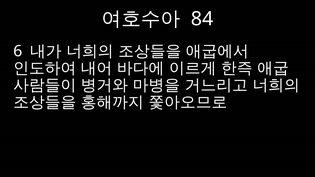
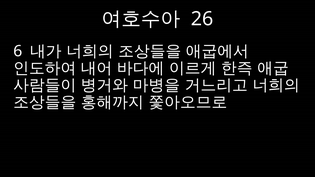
84: 84 -> 26 (202, 19)
